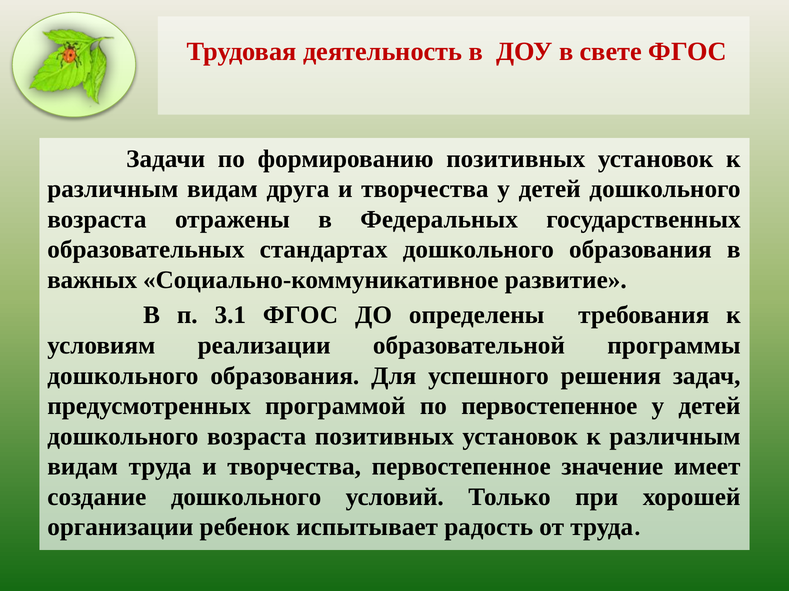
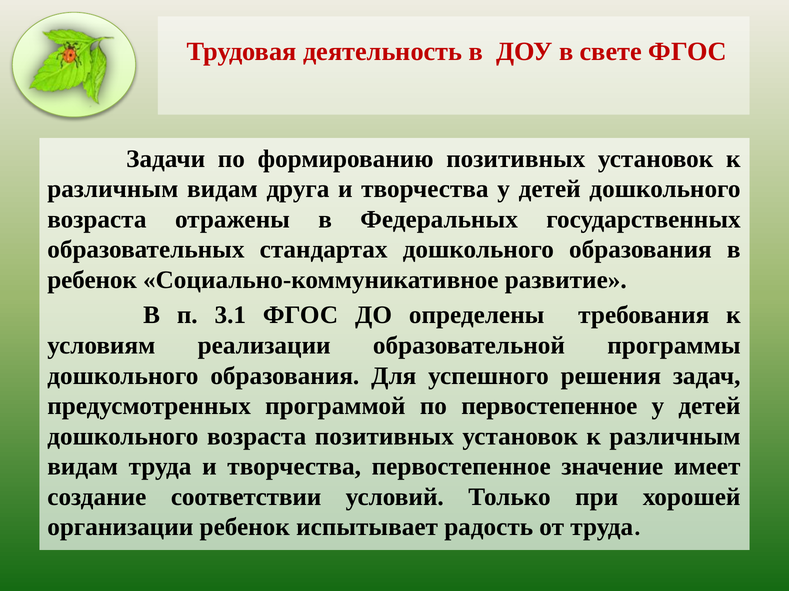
важных: важных -> ребенок (92, 280)
создание дошкольного: дошкольного -> соответствии (246, 497)
